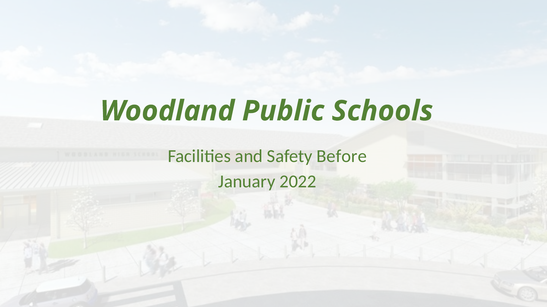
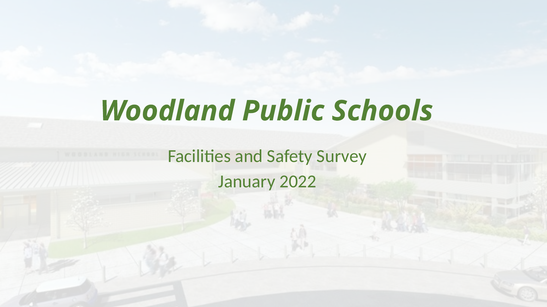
Before: Before -> Survey (342, 156)
